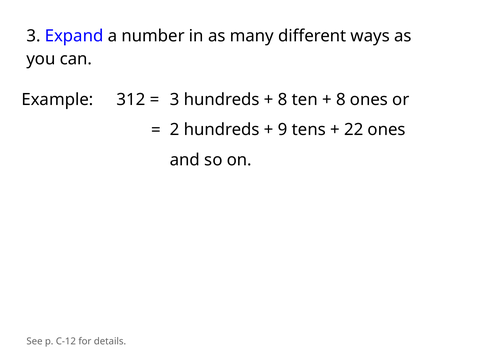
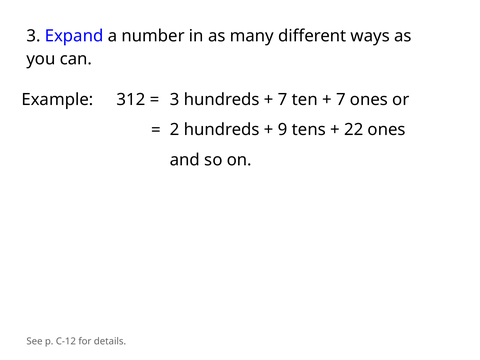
8: 8 -> 7 (283, 100)
8: 8 -> 7 (341, 100)
